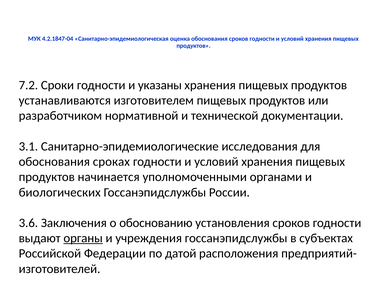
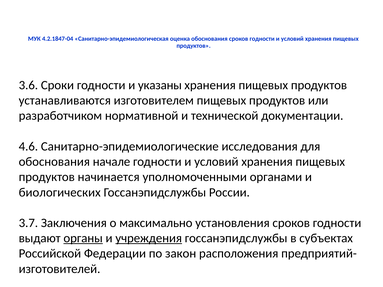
7.2: 7.2 -> 3.6 (28, 85)
3.1: 3.1 -> 4.6 (28, 147)
сроках: сроках -> начале (111, 162)
3.6: 3.6 -> 3.7 (28, 223)
обоснованию: обоснованию -> максимально (156, 223)
учреждения underline: none -> present (149, 238)
датой: датой -> закон (181, 254)
